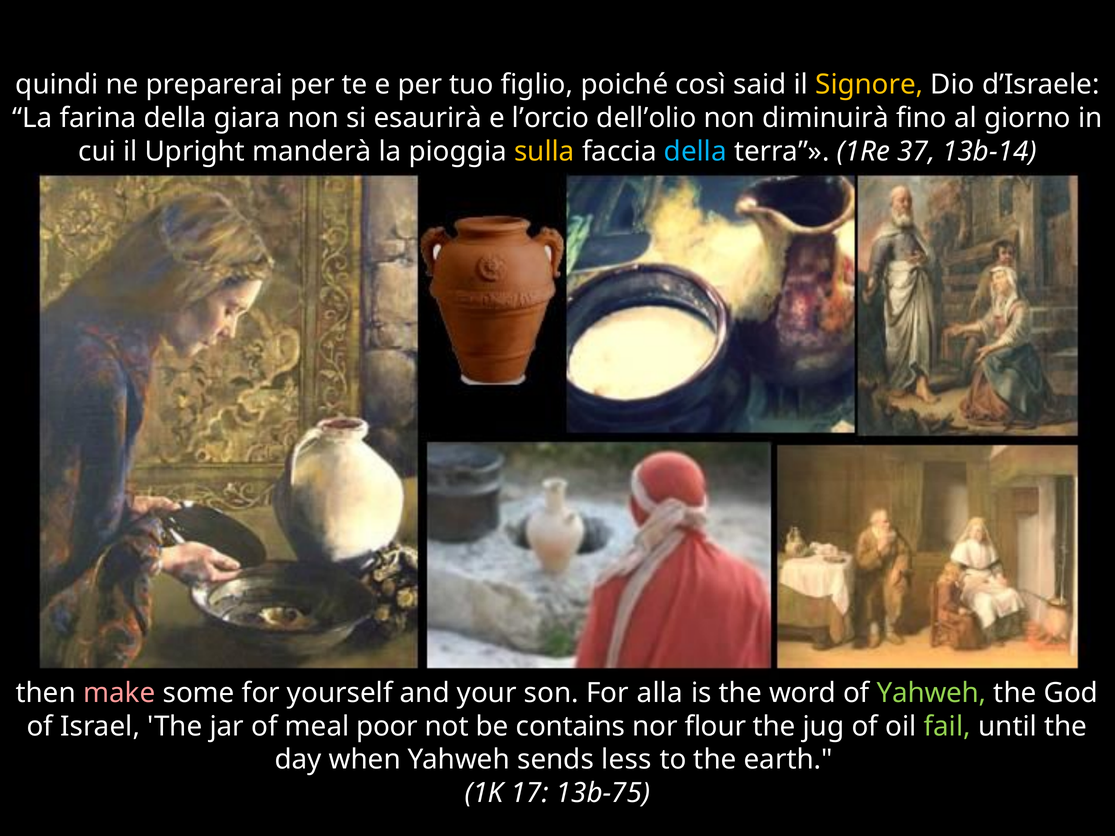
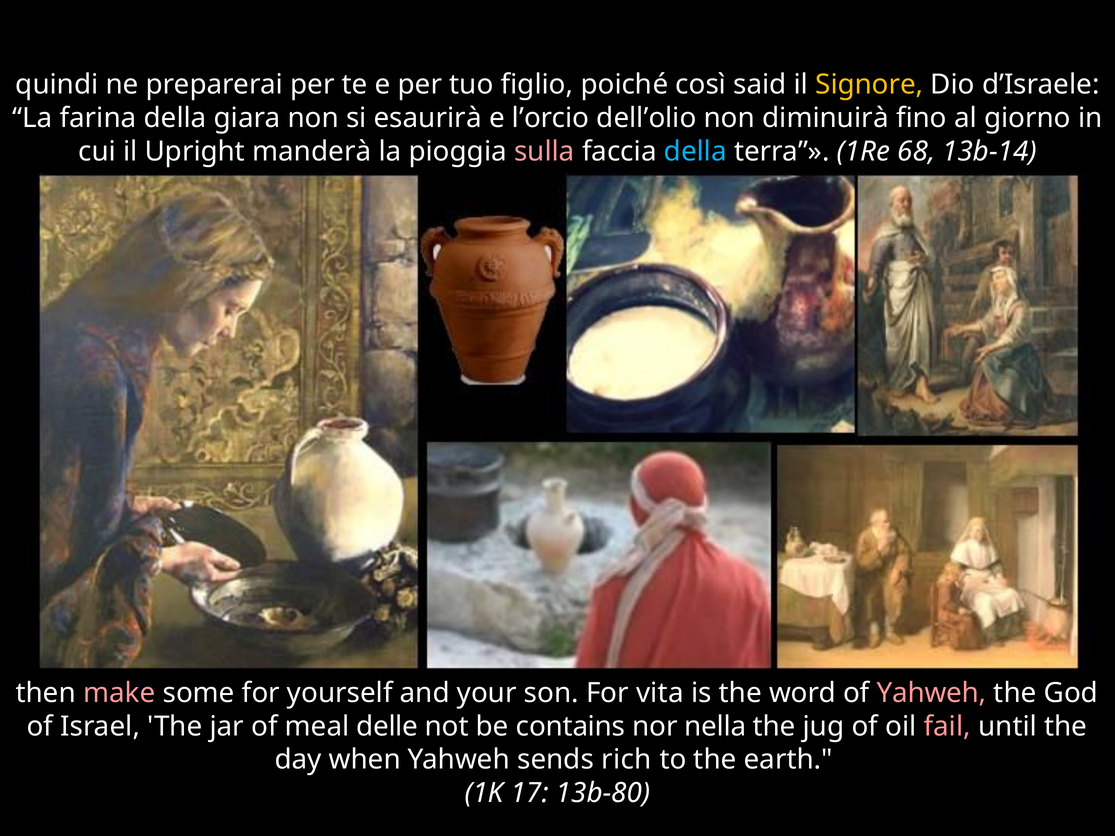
sulla colour: yellow -> pink (544, 152)
37: 37 -> 68 (916, 152)
alla: alla -> vita (660, 693)
Yahweh colour: light green -> pink (932, 693)
poor: poor -> delle (387, 727)
flour: flour -> nella (715, 727)
fail colour: light green -> pink (947, 727)
less: less -> rich (627, 760)
13b-75: 13b-75 -> 13b-80 (603, 793)
